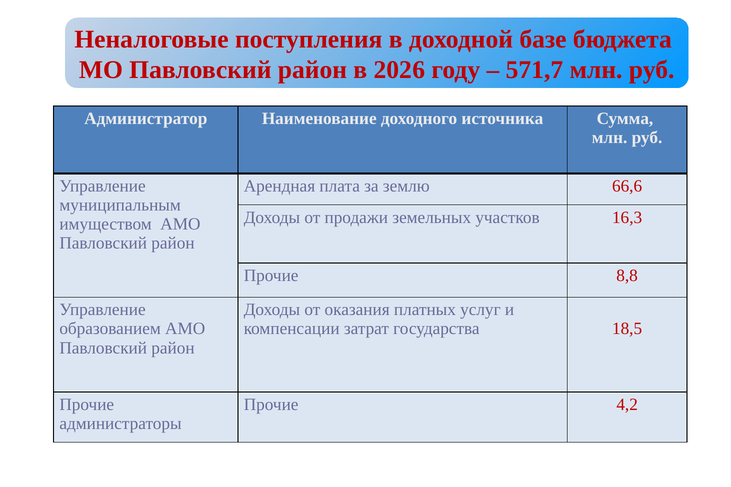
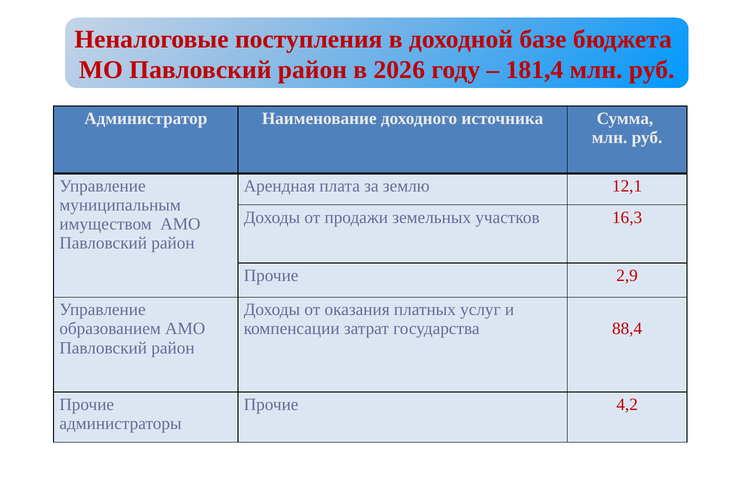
571,7: 571,7 -> 181,4 (534, 70)
66,6: 66,6 -> 12,1 (627, 186)
8,8: 8,8 -> 2,9 (627, 276)
18,5: 18,5 -> 88,4 (627, 329)
